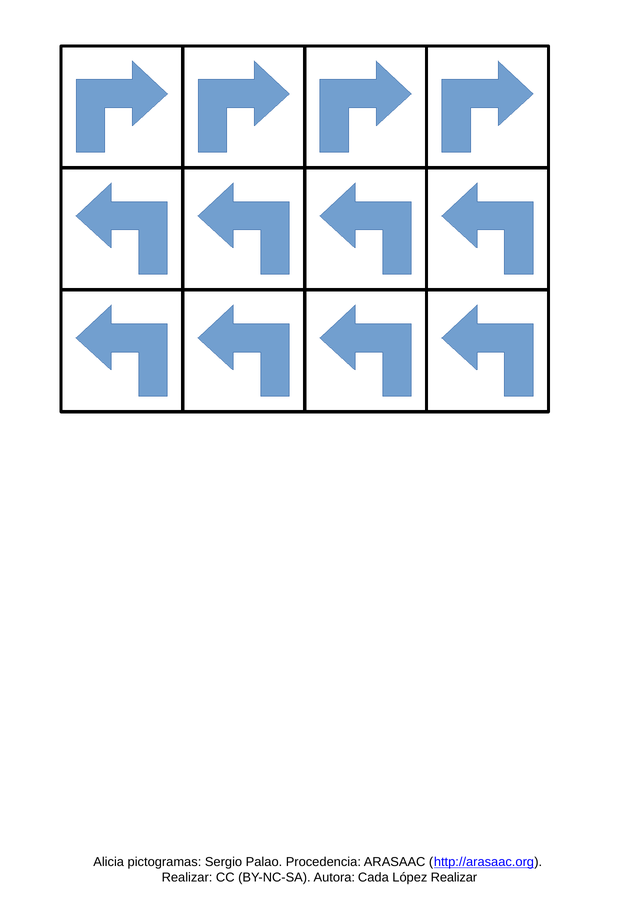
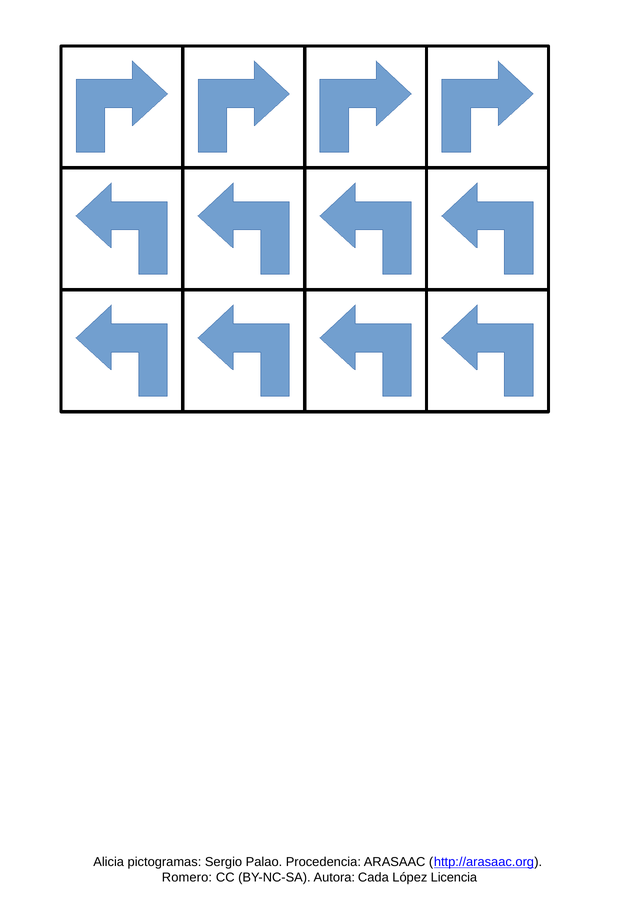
Realizar: Realizar -> Romero (187, 877)
López Realizar: Realizar -> Licencia (454, 877)
